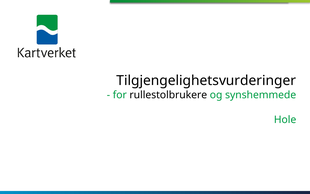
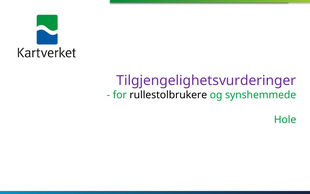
Tilgjengelighetsvurderinger colour: black -> purple (206, 81)
